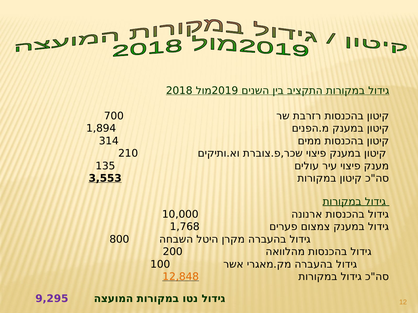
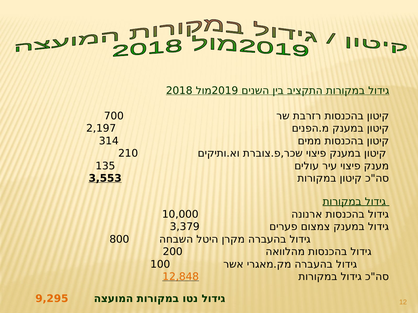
1,894: 1,894 -> 2,197 (101, 129)
1,768: 1,768 -> 3,379 (185, 227)
9,295 colour: purple -> orange (52, 299)
